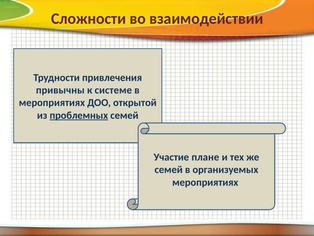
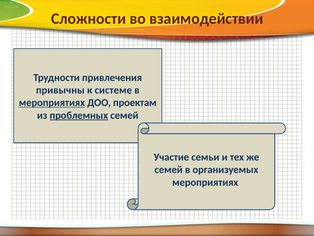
мероприятиях underline: none -> present (52, 103)
открытой: открытой -> проектам (135, 103)
плане: плане -> семьи (205, 157)
